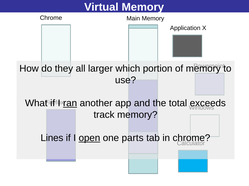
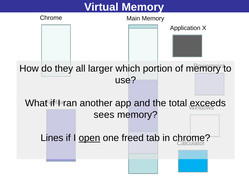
ran underline: present -> none (70, 104)
track: track -> sees (104, 115)
parts: parts -> freed (133, 138)
